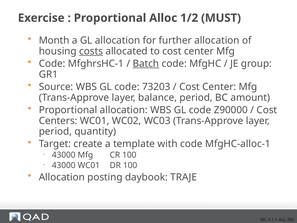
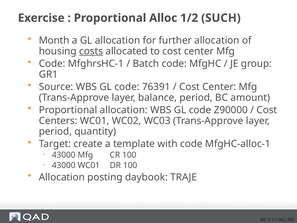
MUST: MUST -> SUCH (221, 18)
Batch underline: present -> none (146, 64)
73203: 73203 -> 76391 (156, 87)
